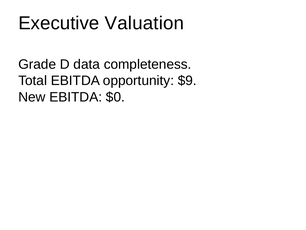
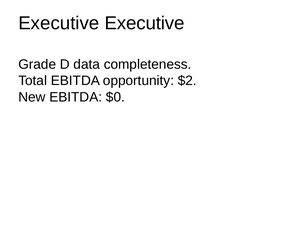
Executive Valuation: Valuation -> Executive (145, 23)
$9: $9 -> $2 (187, 80)
